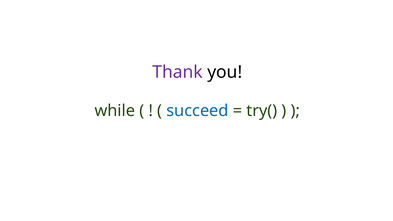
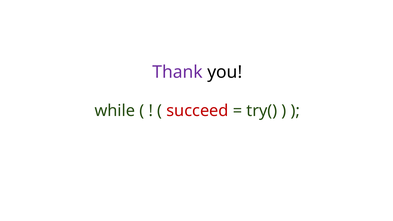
succeed colour: blue -> red (197, 111)
